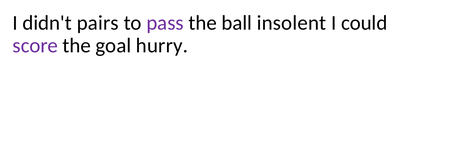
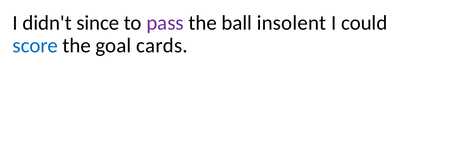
pairs: pairs -> since (98, 23)
score colour: purple -> blue (35, 45)
hurry: hurry -> cards (162, 45)
